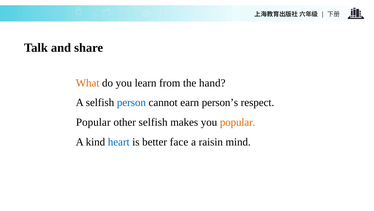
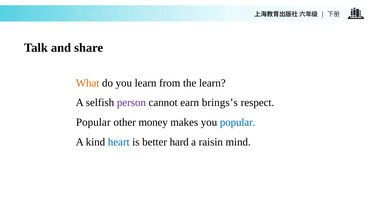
the hand: hand -> learn (212, 83)
person colour: blue -> purple (131, 102)
person’s: person’s -> brings’s (220, 102)
other selfish: selfish -> money (153, 122)
popular colour: orange -> blue (238, 122)
face: face -> hard (179, 142)
